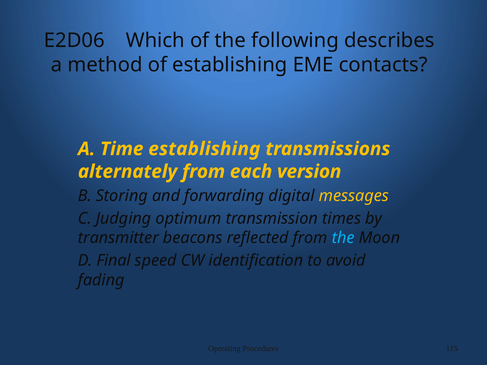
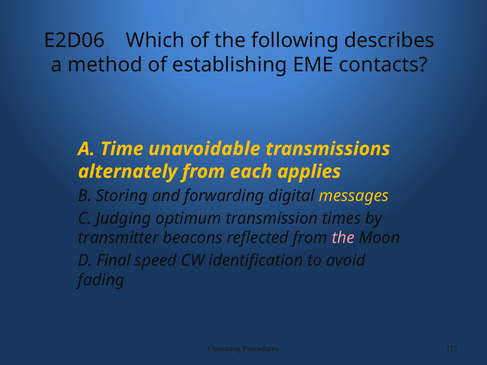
Time establishing: establishing -> unavoidable (204, 149)
version: version -> applies (309, 172)
the colour: light blue -> pink (343, 238)
